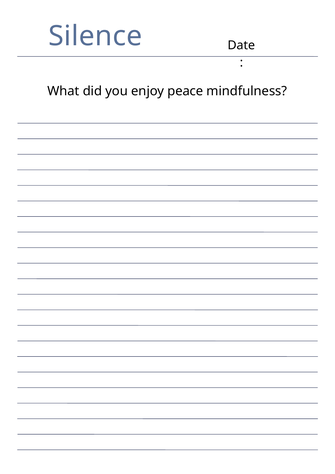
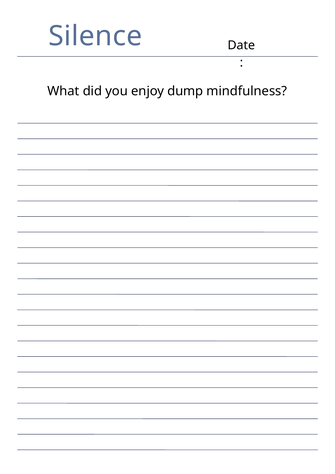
peace: peace -> dump (185, 91)
